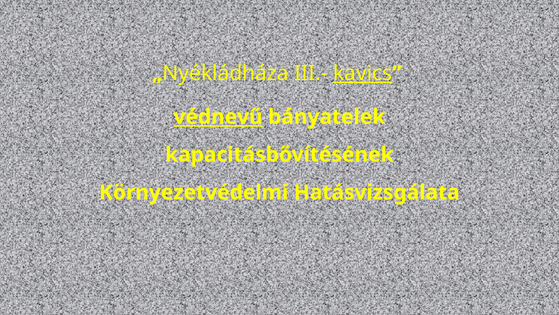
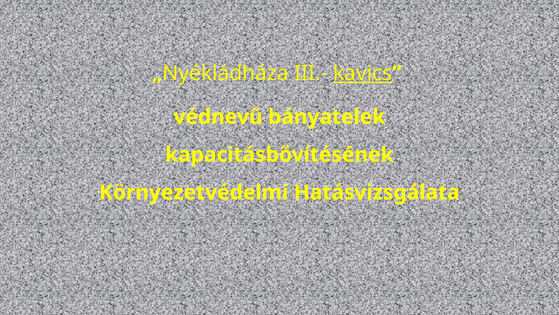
védnevű underline: present -> none (218, 117)
